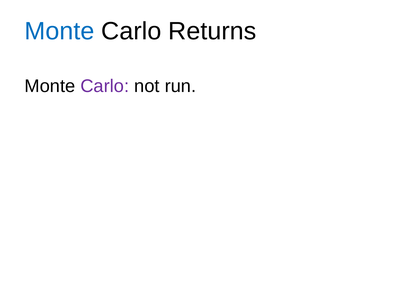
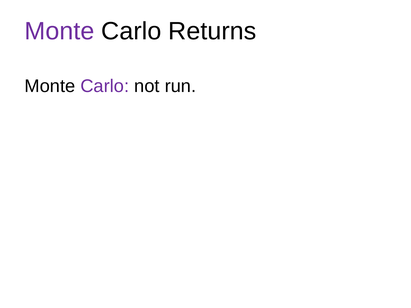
Monte colour: blue -> purple (59, 31)
